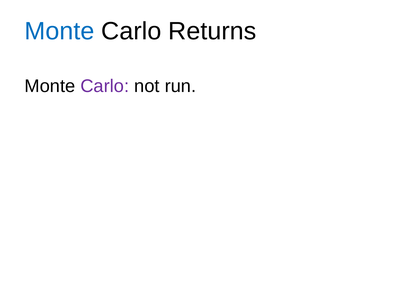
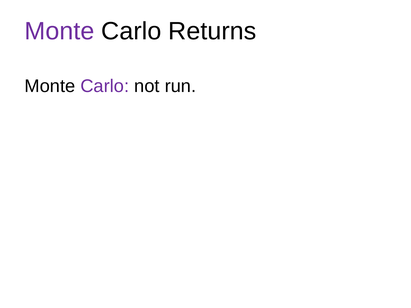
Monte colour: blue -> purple (59, 31)
